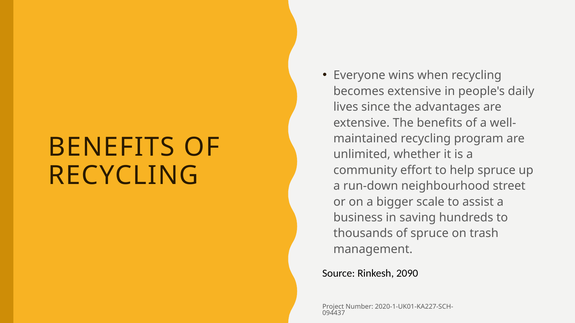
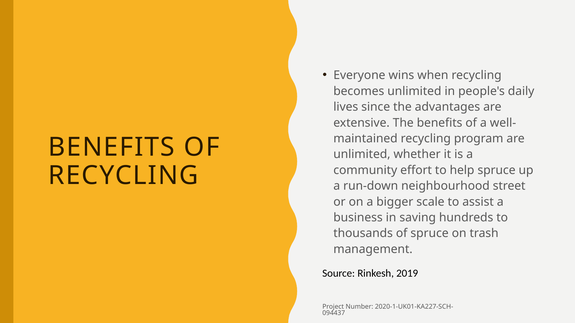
becomes extensive: extensive -> unlimited (414, 91)
2090: 2090 -> 2019 (407, 274)
